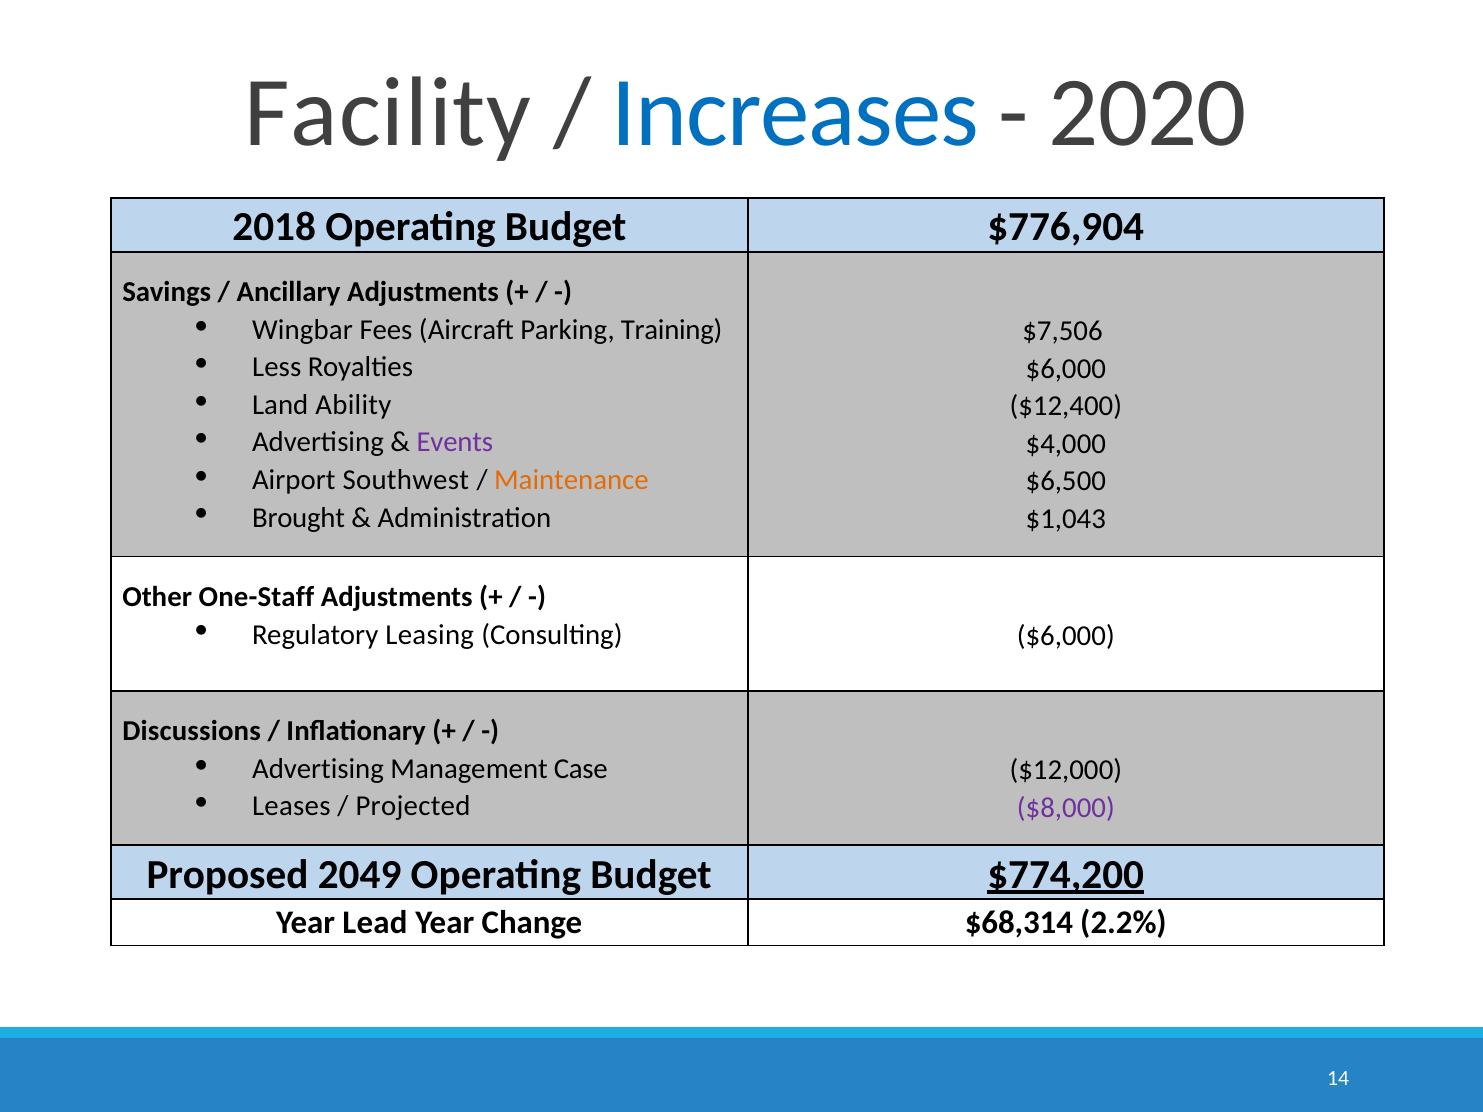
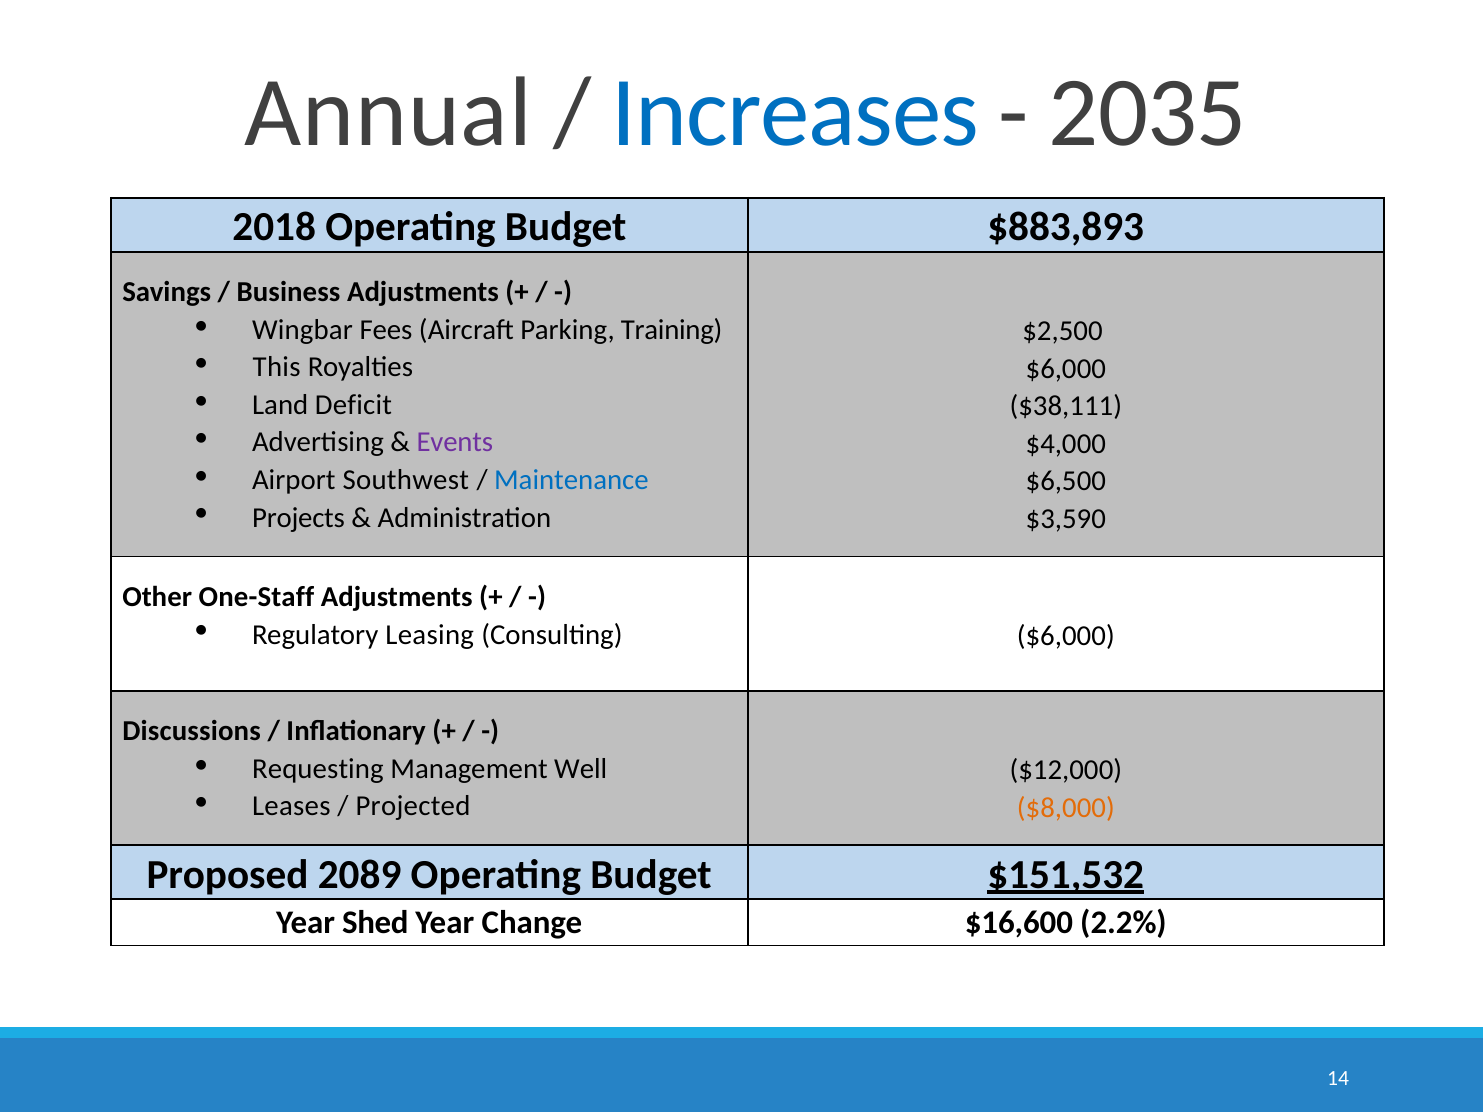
Facility: Facility -> Annual (388, 113)
2020: 2020 -> 2035 (1148, 113)
$776,904: $776,904 -> $883,893 (1066, 227)
Ancillary: Ancillary -> Business (289, 292)
$7,506: $7,506 -> $2,500 (1062, 331)
Less: Less -> This (277, 367)
Ability: Ability -> Deficit (353, 405)
$12,400: $12,400 -> $38,111 (1066, 406)
Maintenance colour: orange -> blue (571, 480)
Brought: Brought -> Projects (299, 518)
$1,043: $1,043 -> $3,590 (1066, 519)
Advertising: Advertising -> Requesting (318, 769)
Case: Case -> Well (581, 769)
$8,000 colour: purple -> orange (1066, 808)
2049: 2049 -> 2089 (360, 875)
$774,200: $774,200 -> $151,532 (1066, 875)
Lead: Lead -> Shed (375, 923)
$68,314: $68,314 -> $16,600 (1019, 923)
